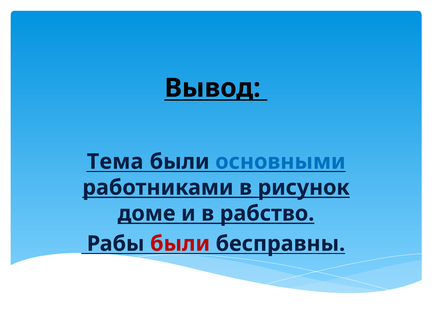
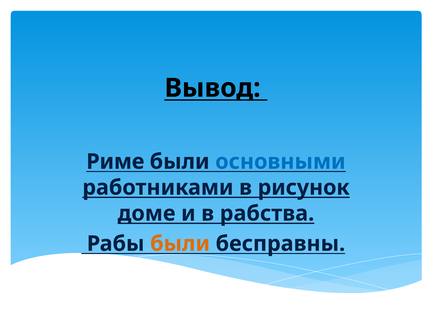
Тема: Тема -> Риме (115, 162)
рабство: рабство -> рабства (267, 213)
были colour: red -> orange (180, 244)
